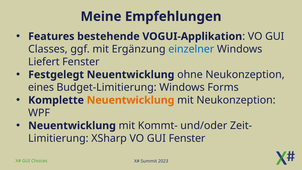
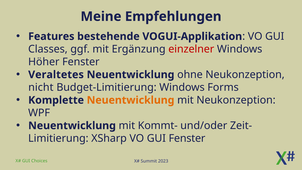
einzelner colour: blue -> red (191, 49)
Liefert: Liefert -> Höher (44, 62)
Festgelegt: Festgelegt -> Veraltetes (56, 75)
eines: eines -> nicht (41, 87)
